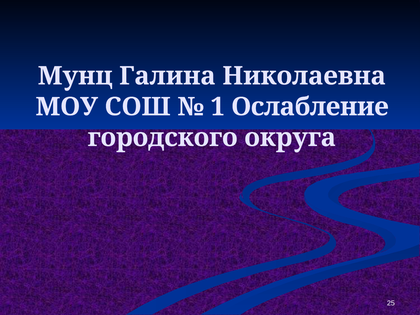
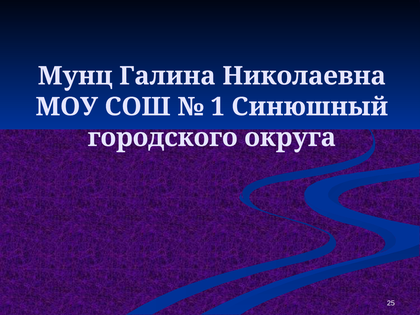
Ослабление: Ослабление -> Синюшный (310, 107)
